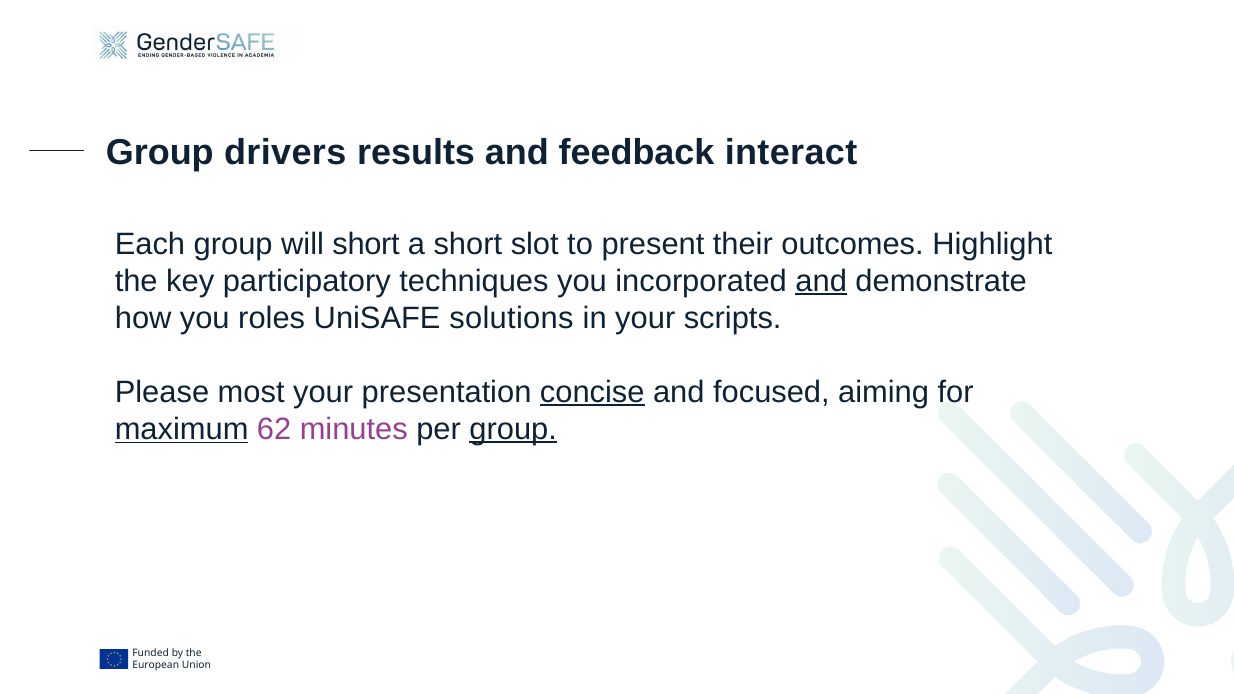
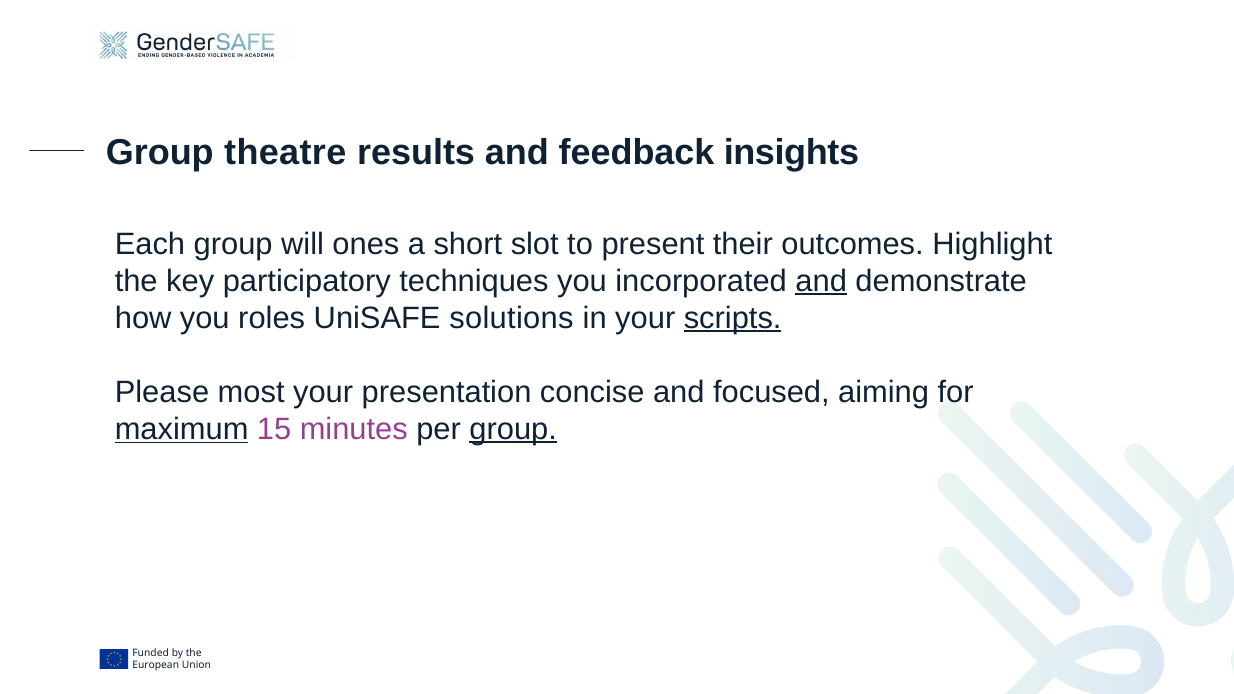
drivers: drivers -> theatre (285, 153)
interact: interact -> insights (791, 153)
will short: short -> ones (366, 244)
scripts underline: none -> present (733, 318)
concise underline: present -> none (592, 392)
62: 62 -> 15 (274, 429)
